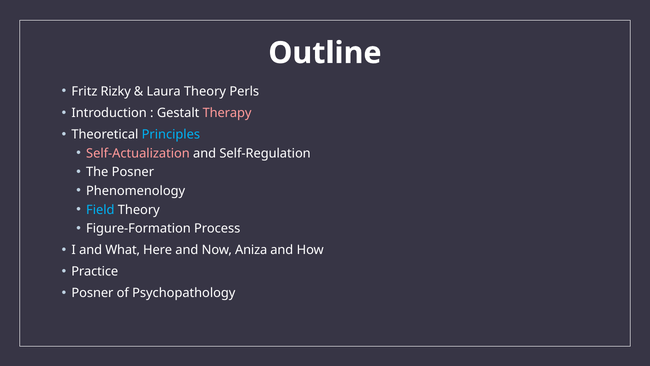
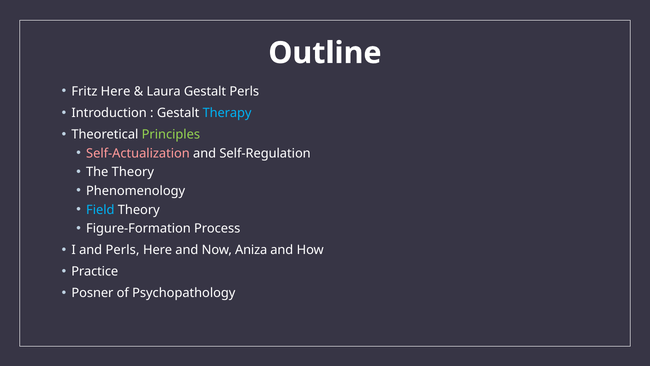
Fritz Rizky: Rizky -> Here (116, 91)
Laura Theory: Theory -> Gestalt (205, 91)
Therapy colour: pink -> light blue (227, 113)
Principles colour: light blue -> light green (171, 134)
The Posner: Posner -> Theory (133, 172)
and What: What -> Perls (123, 250)
